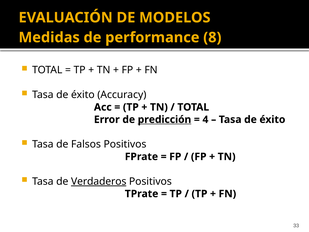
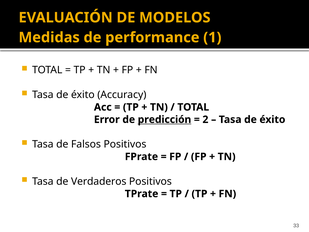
8: 8 -> 1 (212, 37)
4: 4 -> 2 (205, 119)
Verdaderos underline: present -> none (99, 181)
